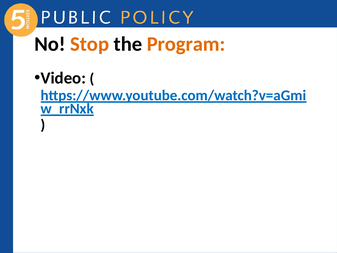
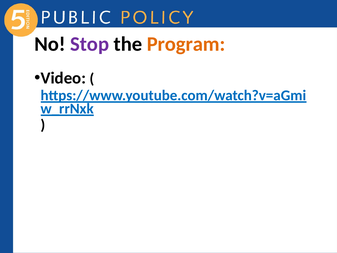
Stop colour: orange -> purple (90, 44)
